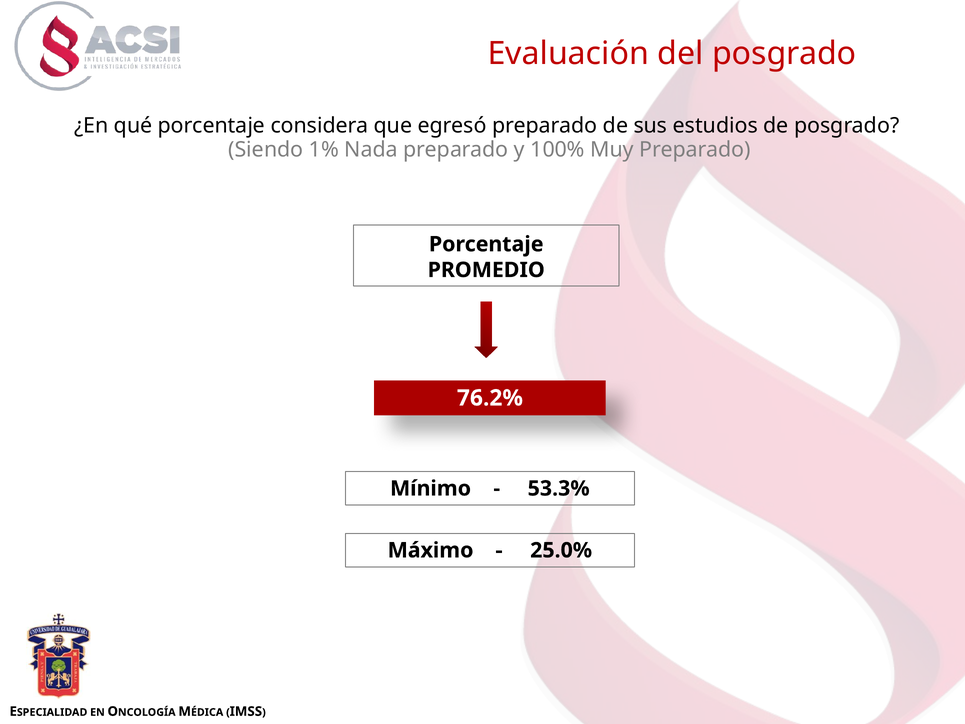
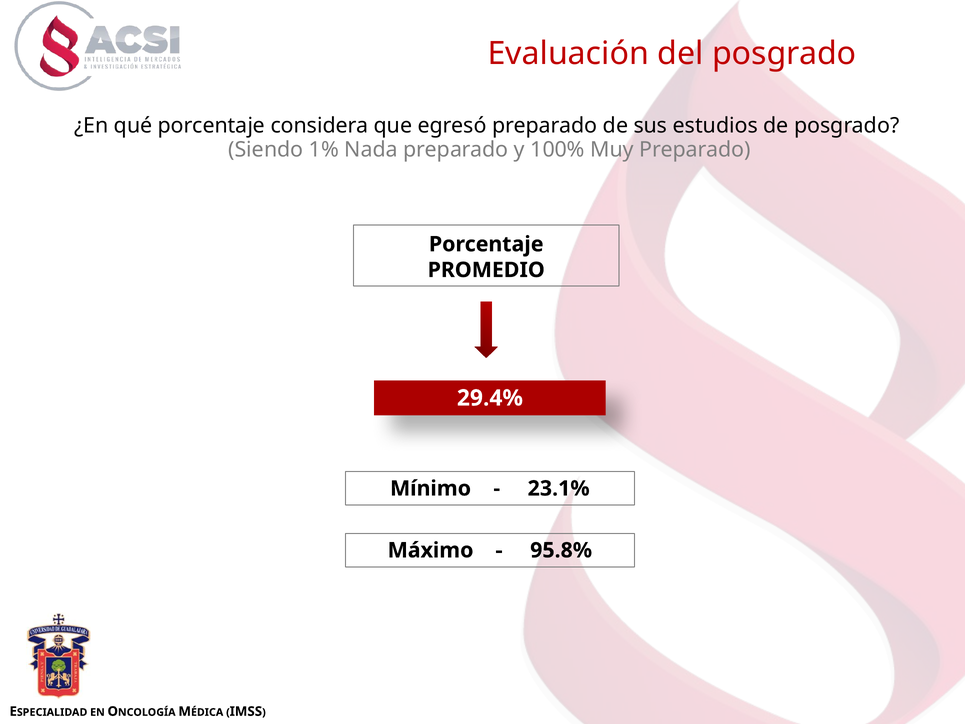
76.2%: 76.2% -> 29.4% (490, 398)
53.3%: 53.3% -> 23.1% (559, 488)
25.0%: 25.0% -> 95.8% (561, 550)
